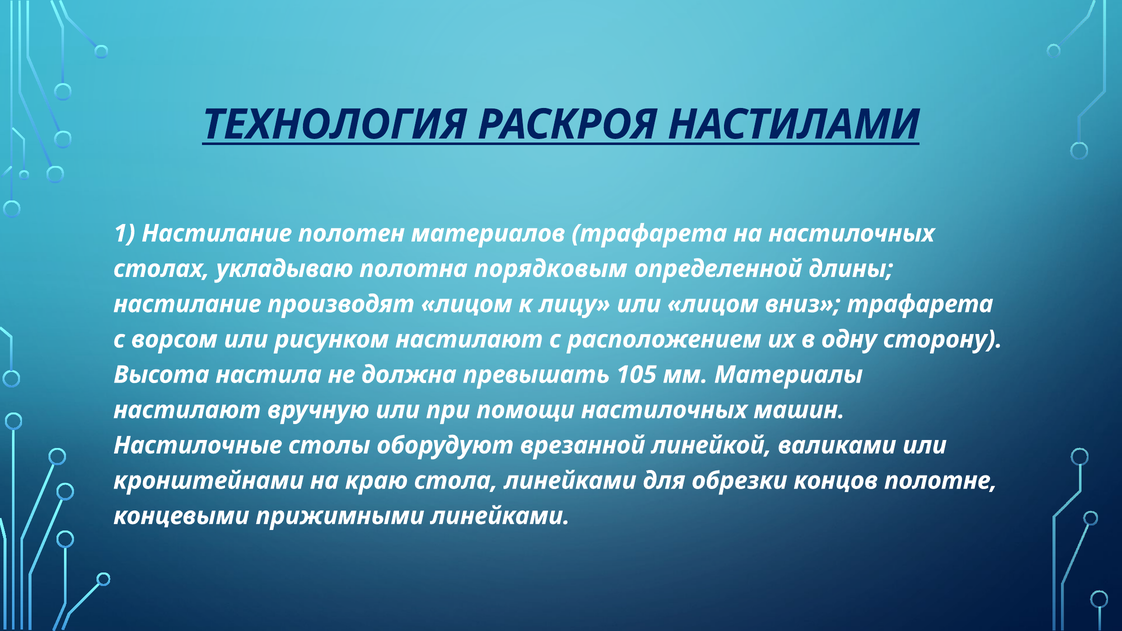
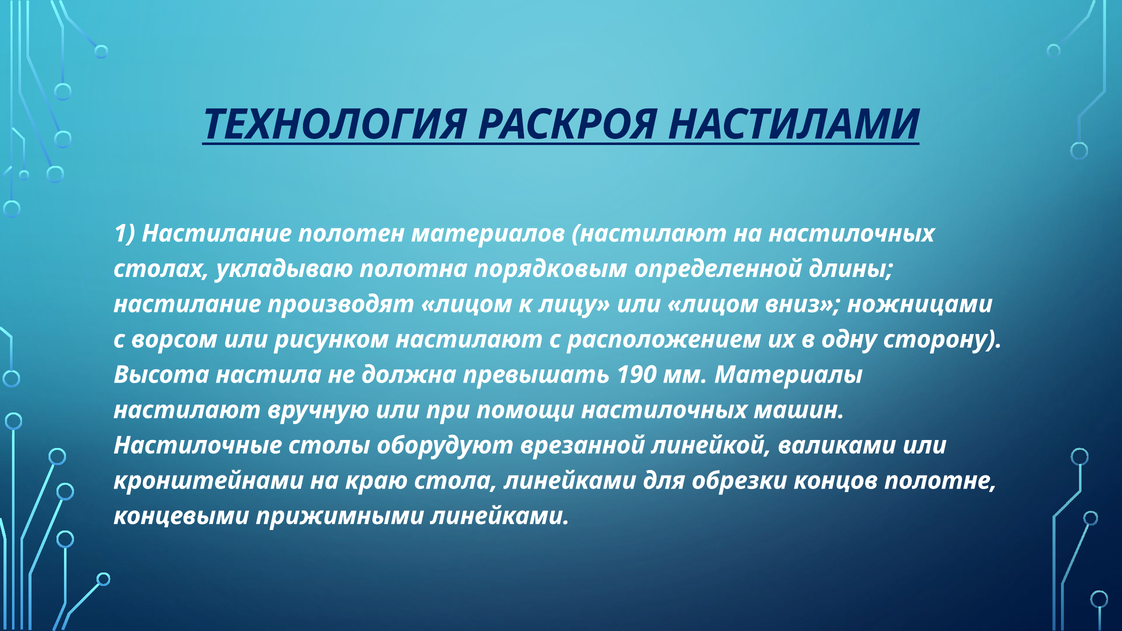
материалов трафарета: трафарета -> настилают (649, 234)
вниз трафарета: трафарета -> ножницами (920, 304)
105: 105 -> 190 (636, 375)
